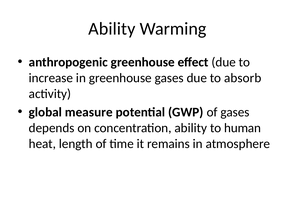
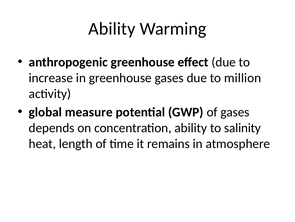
absorb: absorb -> million (243, 78)
human: human -> salinity (243, 127)
